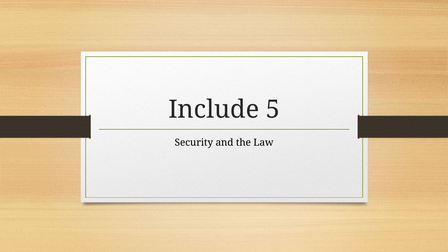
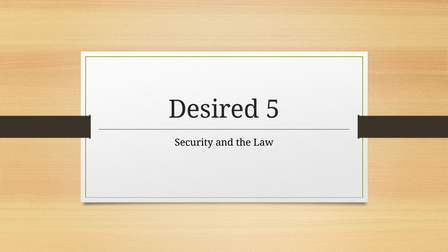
Include: Include -> Desired (214, 109)
